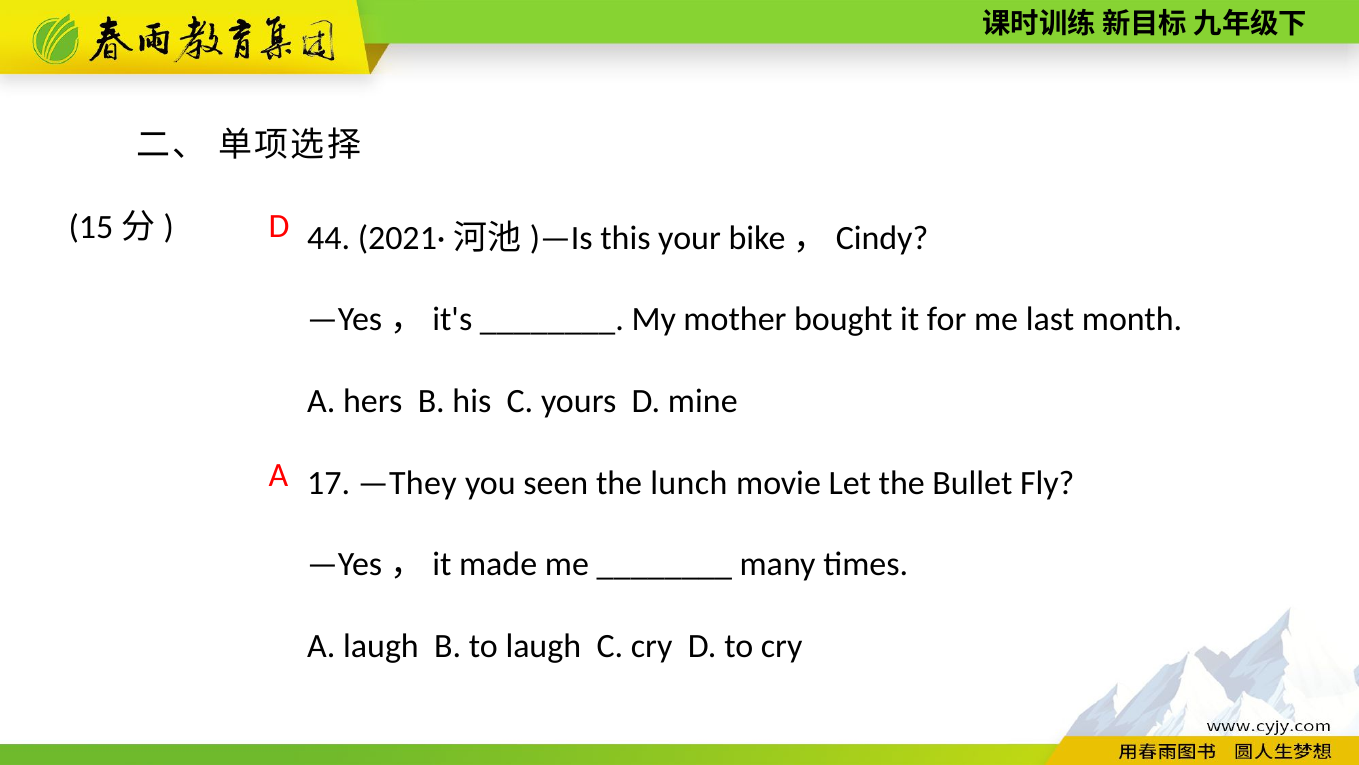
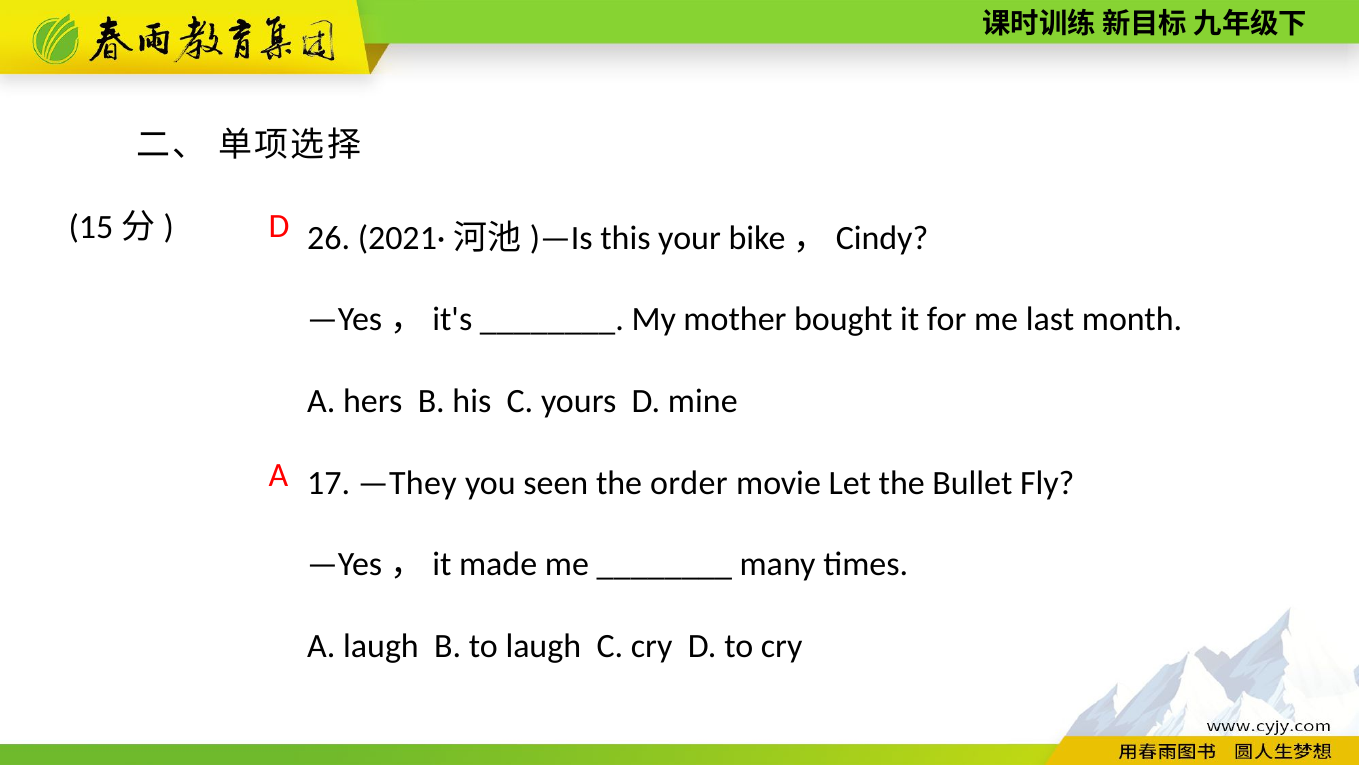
44: 44 -> 26 (329, 238)
lunch: lunch -> order (689, 483)
